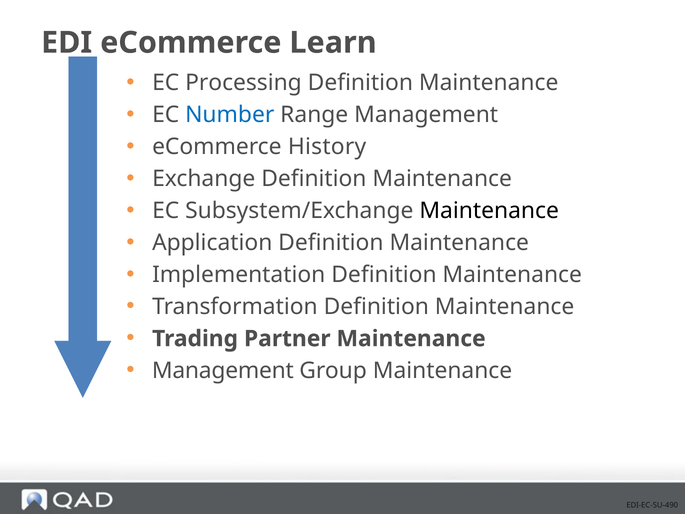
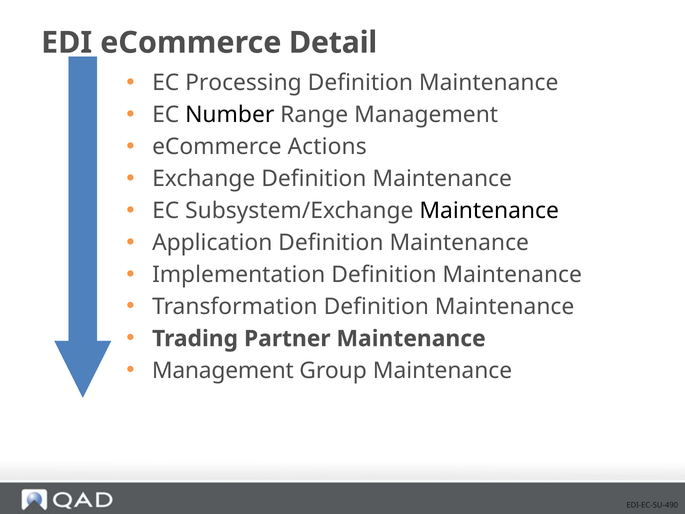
Learn: Learn -> Detail (333, 43)
Number colour: blue -> black (230, 115)
History: History -> Actions (327, 147)
